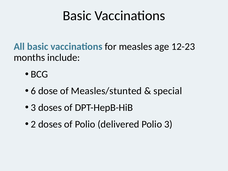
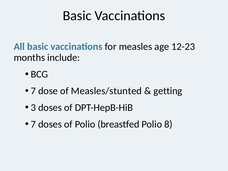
6: 6 -> 7 (33, 91)
special: special -> getting (168, 91)
2: 2 -> 7 (33, 124)
delivered: delivered -> breastfed (118, 124)
Polio 3: 3 -> 8 (168, 124)
